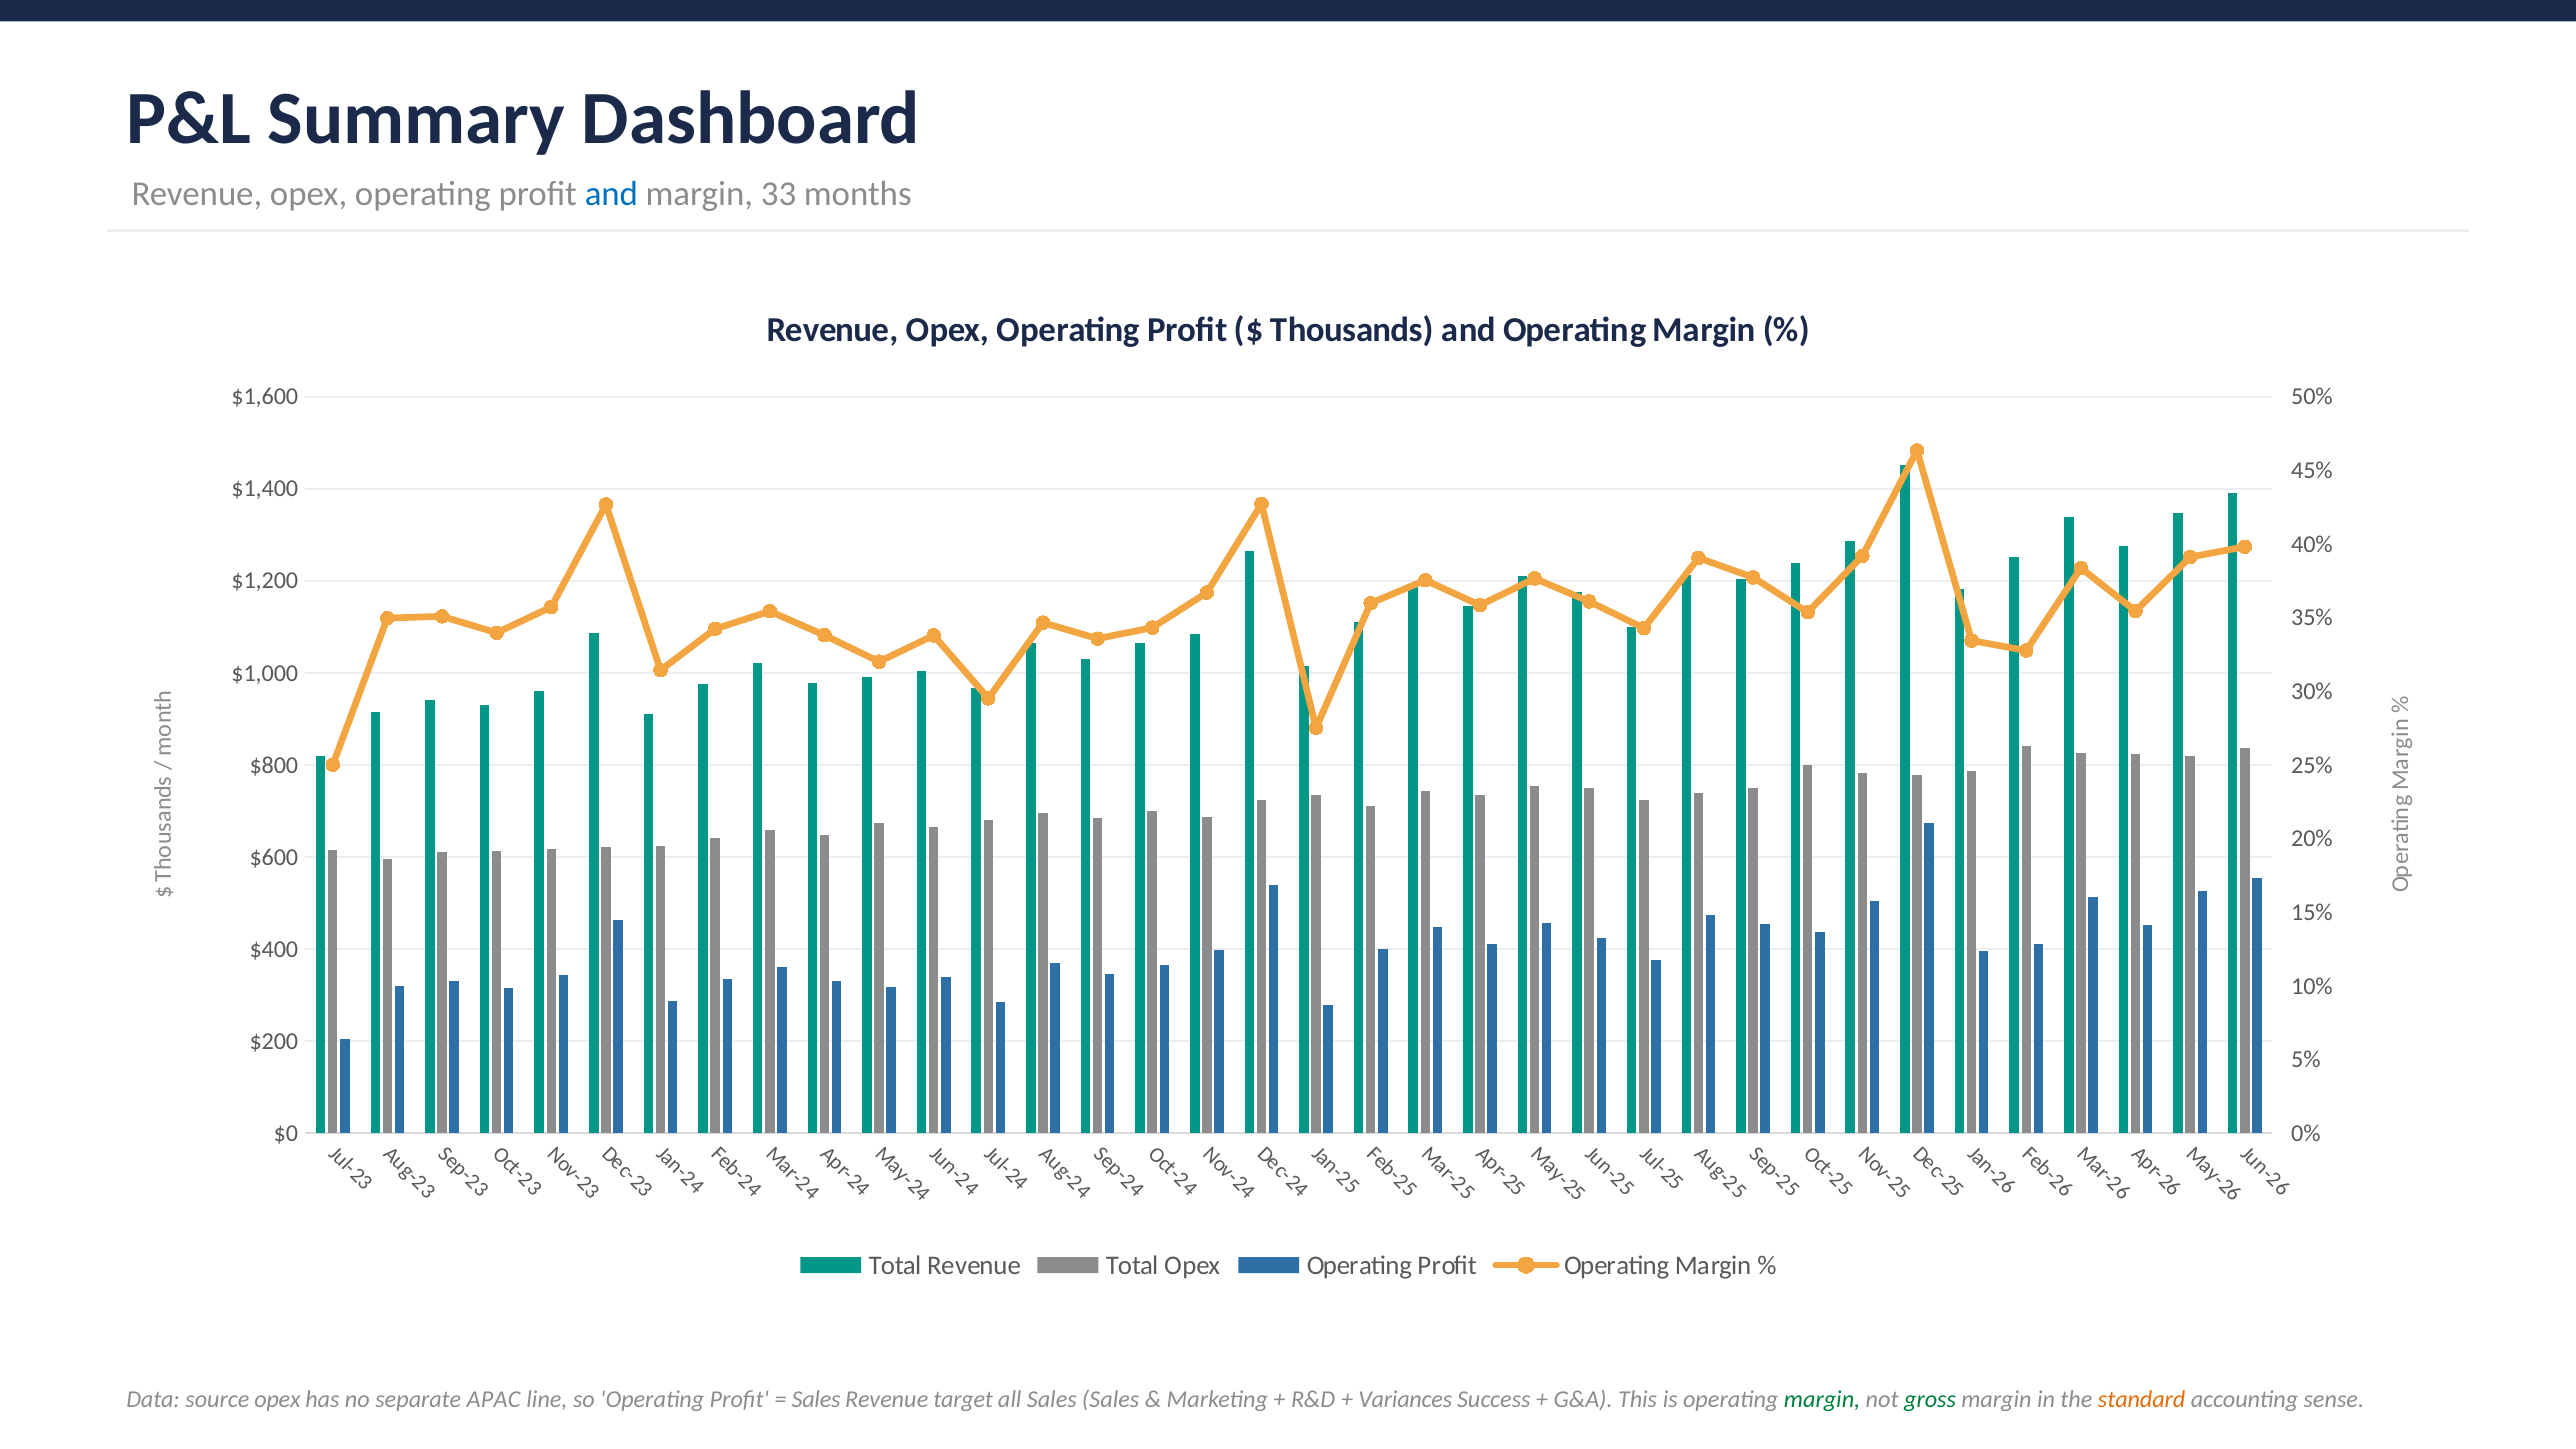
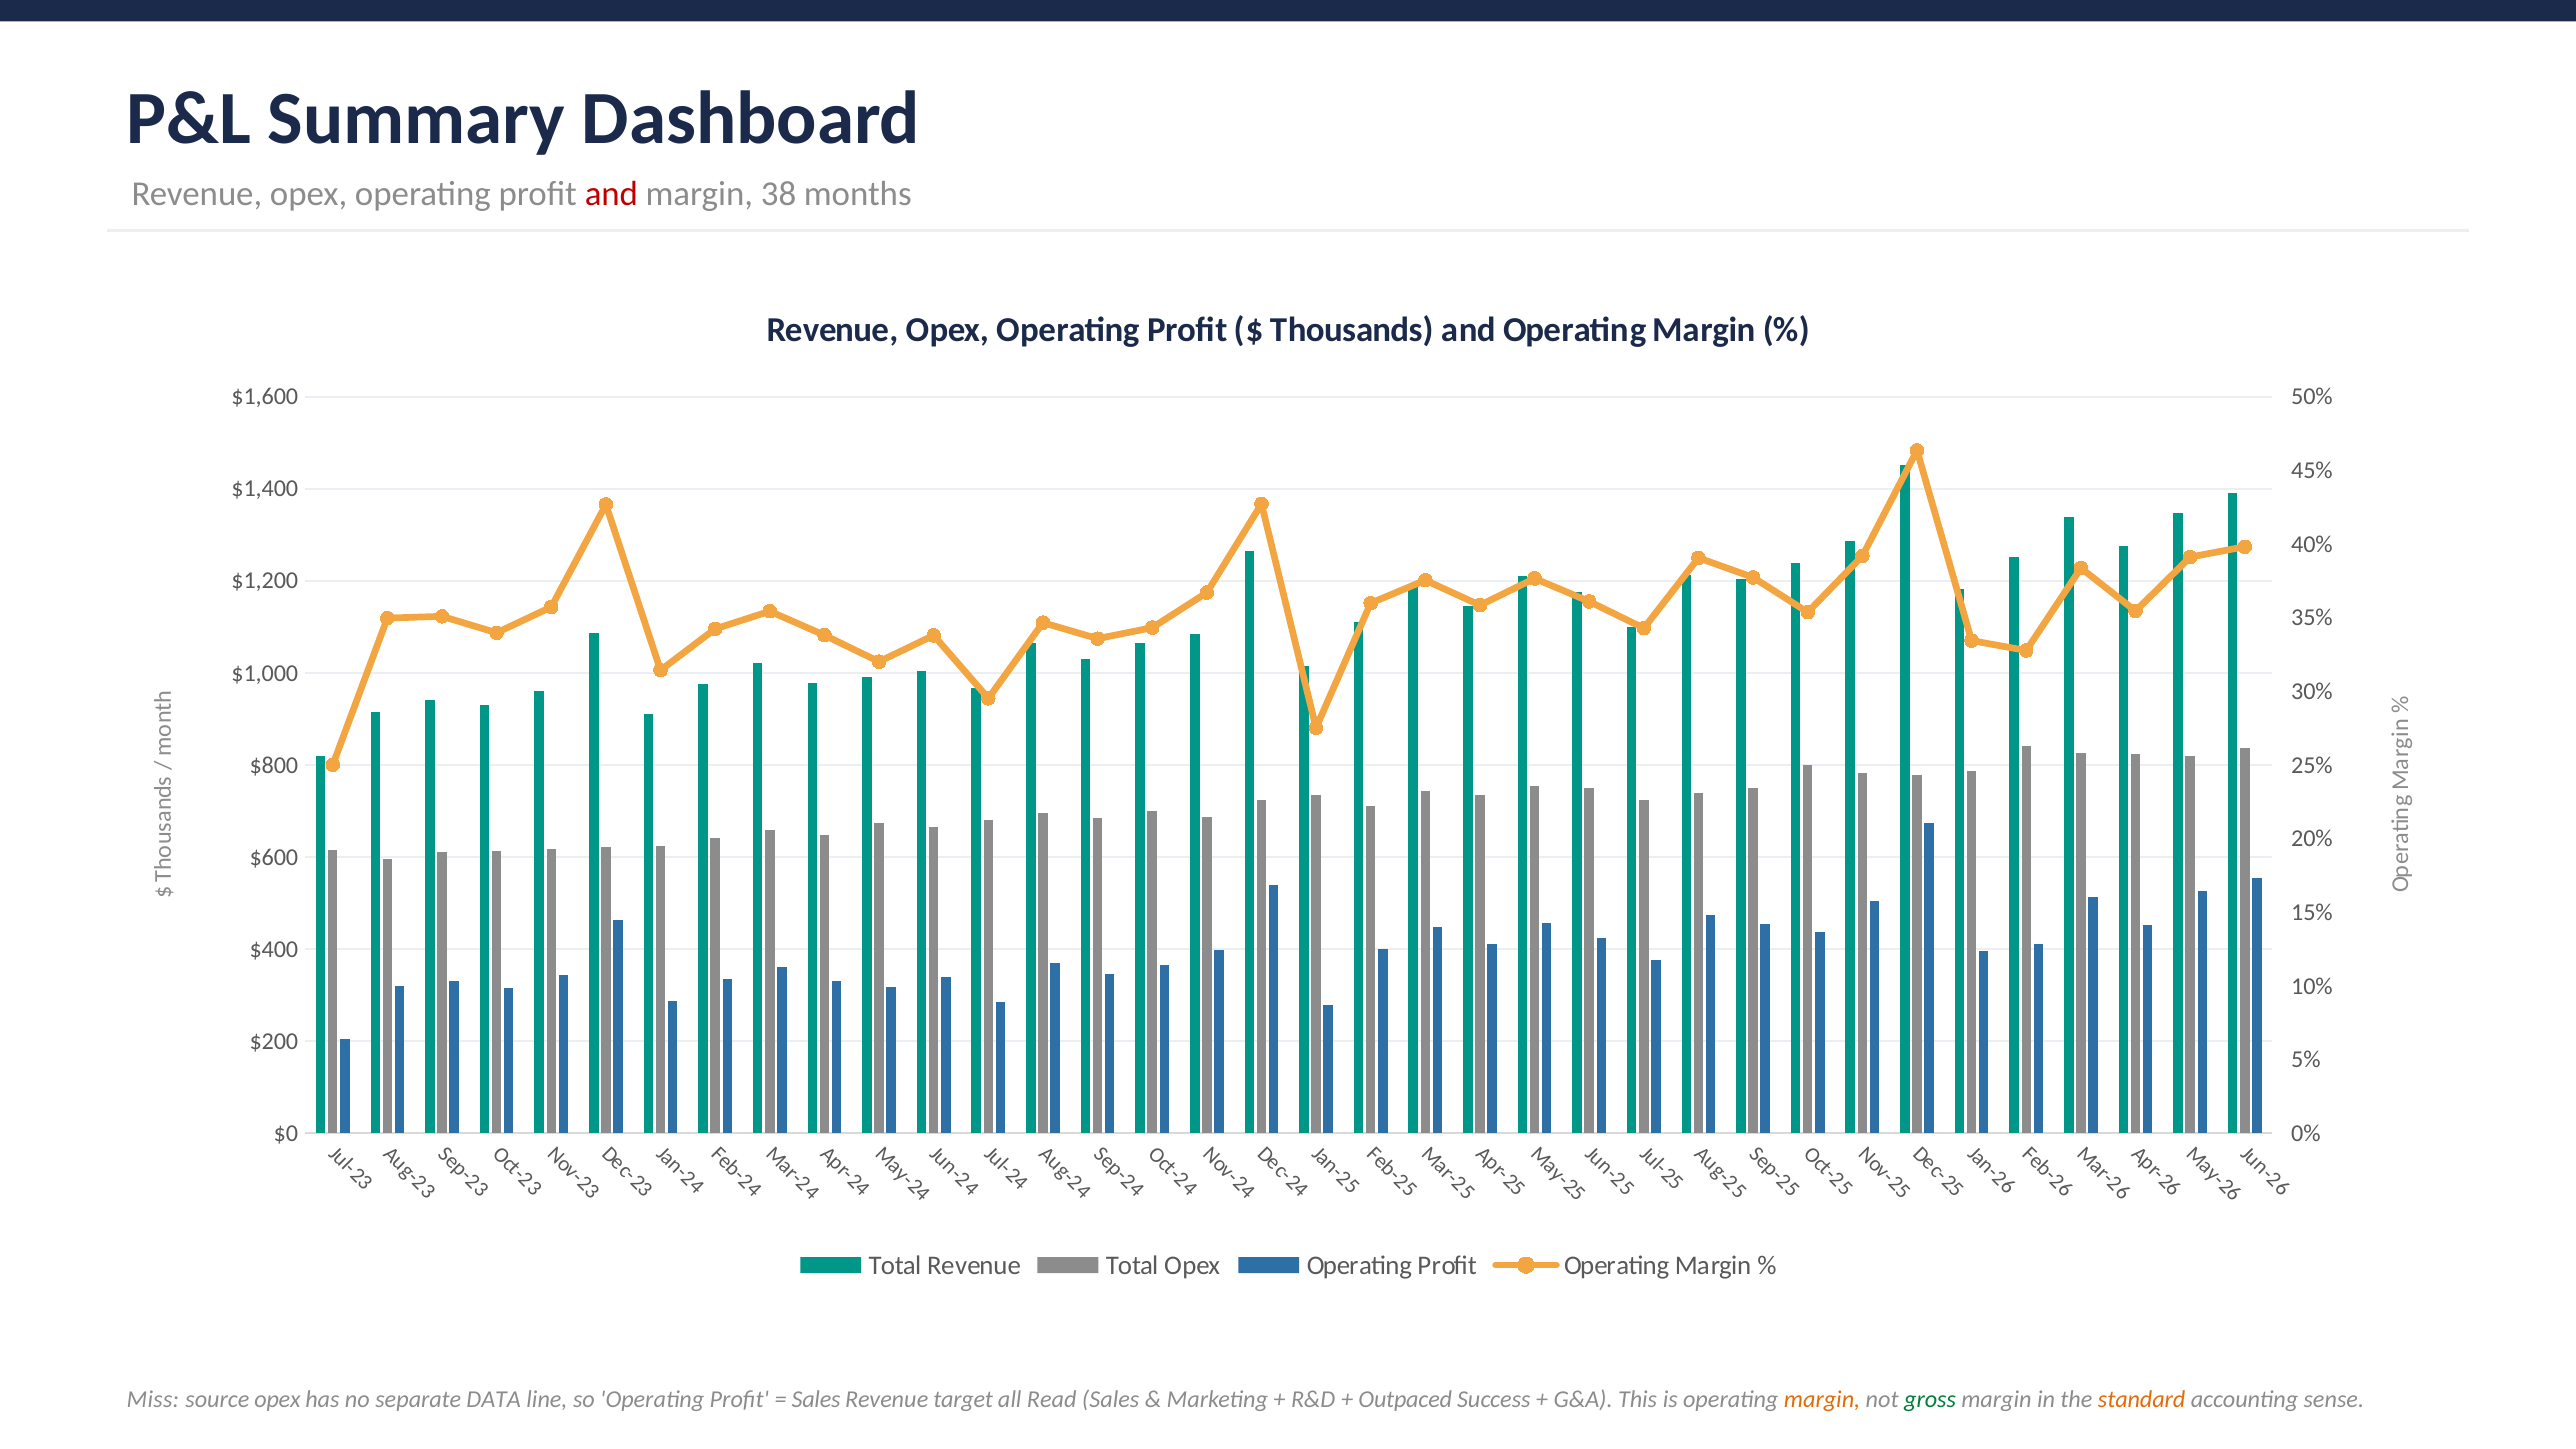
and colour: blue -> red (611, 194)
33: 33 -> 38 (779, 194)
Data: Data -> Miss (153, 1399)
APAC: APAC -> DATA (494, 1399)
all Sales: Sales -> Read (1052, 1399)
Variances: Variances -> Outpaced (1405, 1399)
margin colour: green -> orange (1822, 1399)
